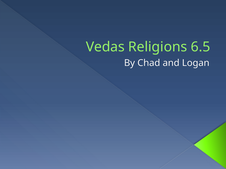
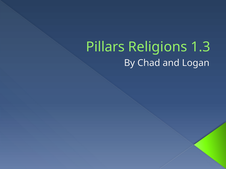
Vedas: Vedas -> Pillars (105, 47)
6.5: 6.5 -> 1.3 (201, 47)
